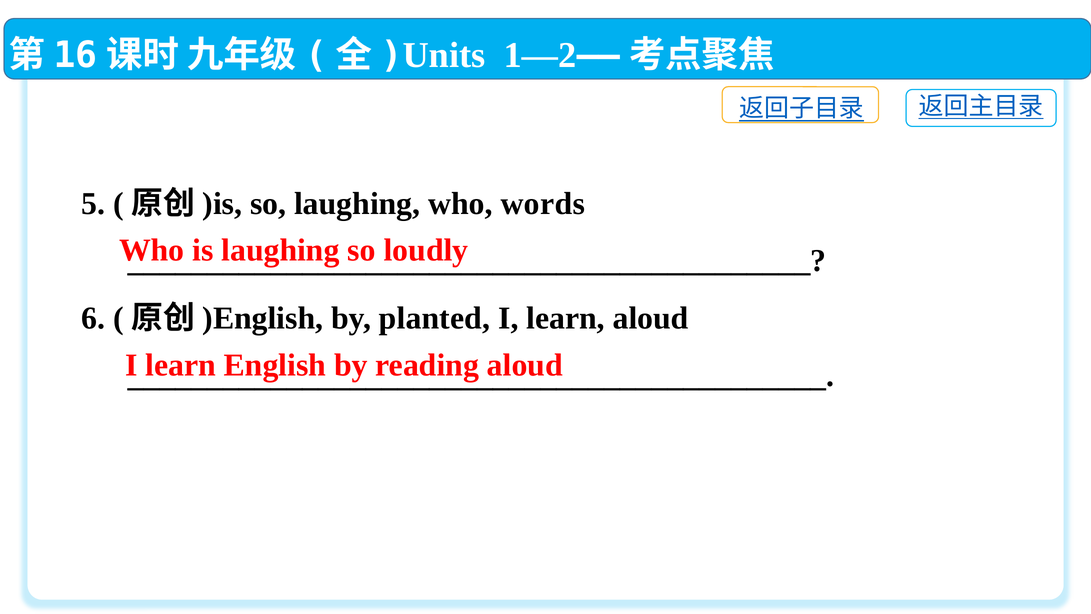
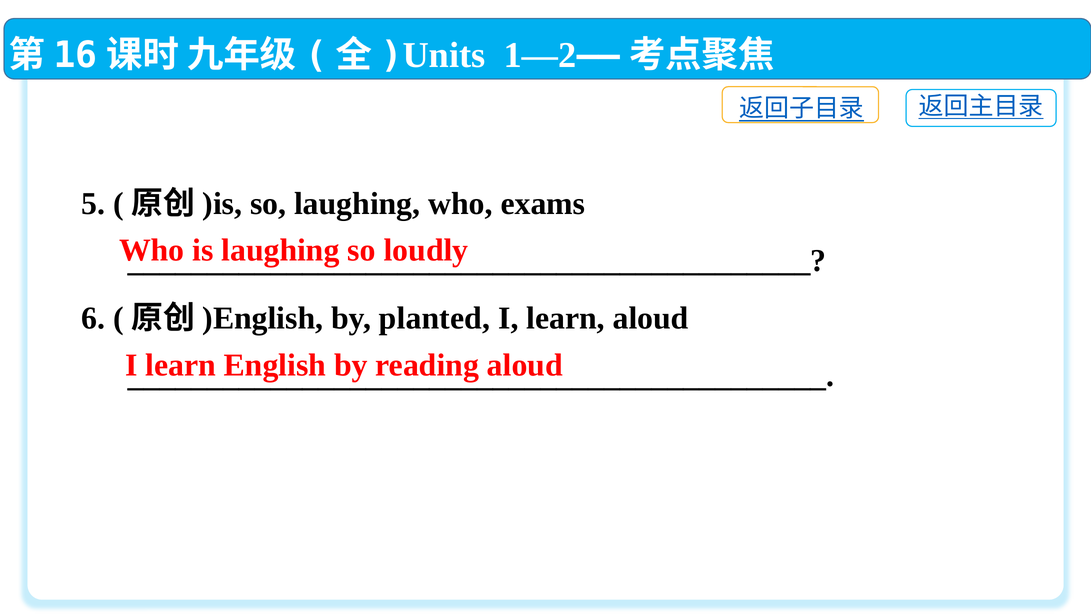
words: words -> exams (543, 204)
